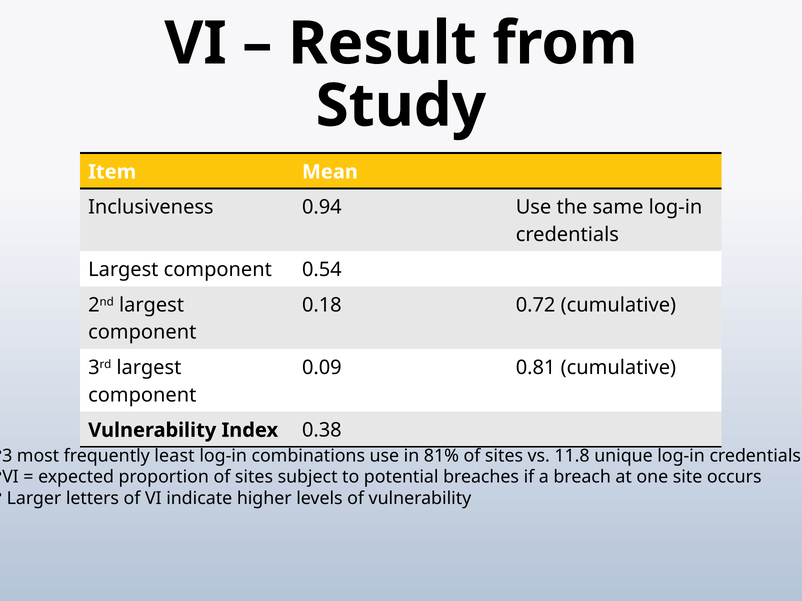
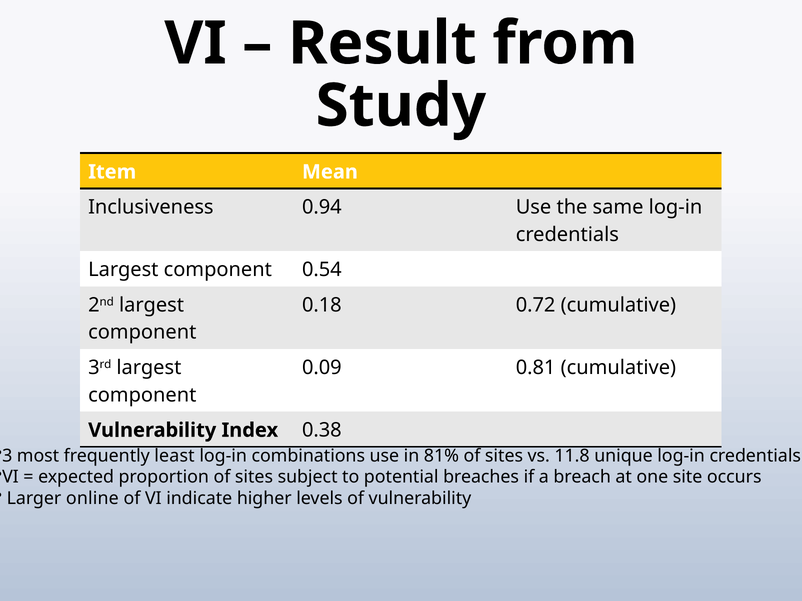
letters: letters -> online (92, 499)
